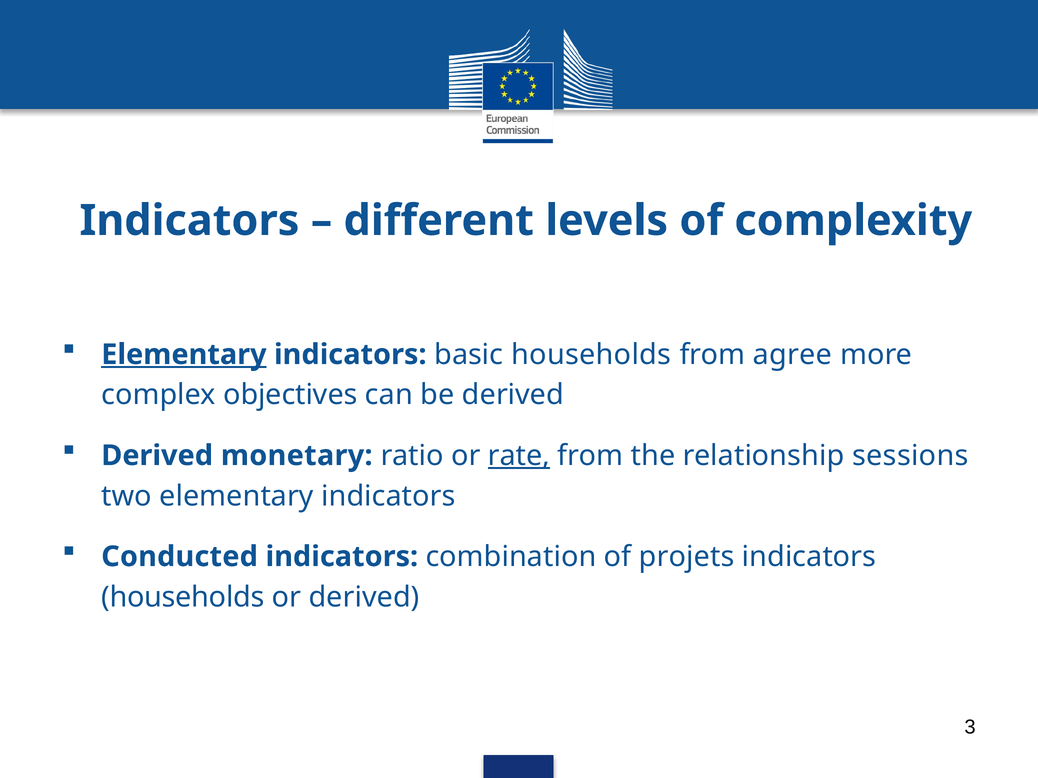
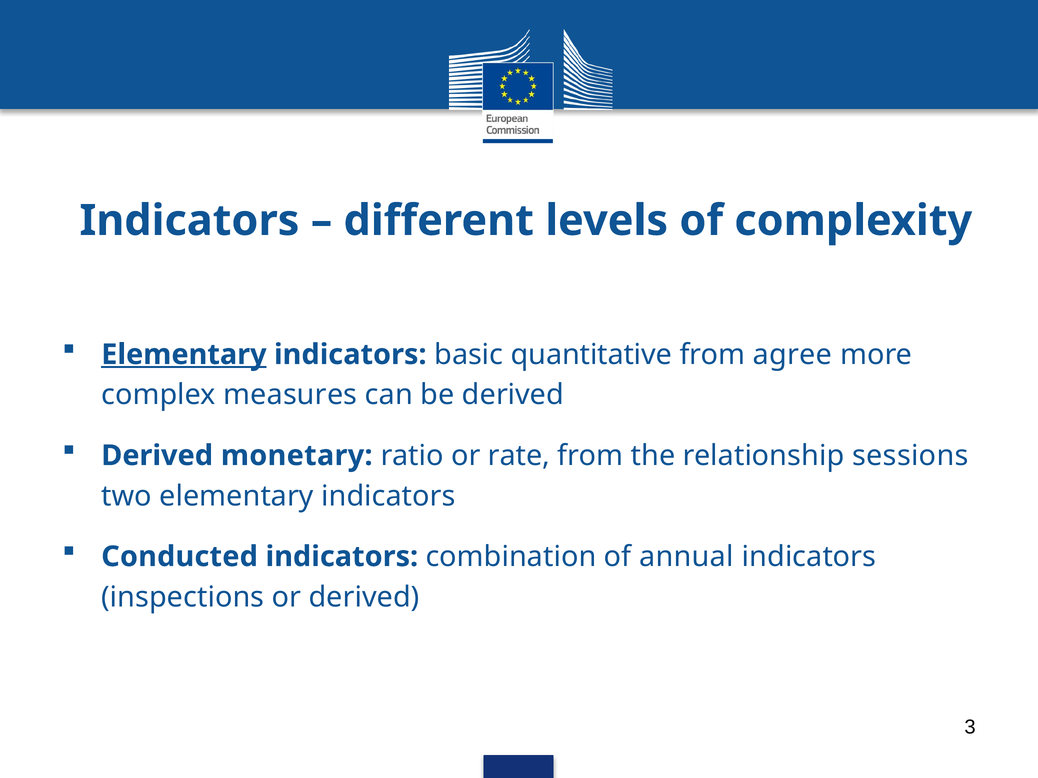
basic households: households -> quantitative (591, 355)
objectives: objectives -> measures (290, 395)
rate underline: present -> none (519, 456)
projets: projets -> annual (686, 557)
households: households -> inspections (183, 597)
